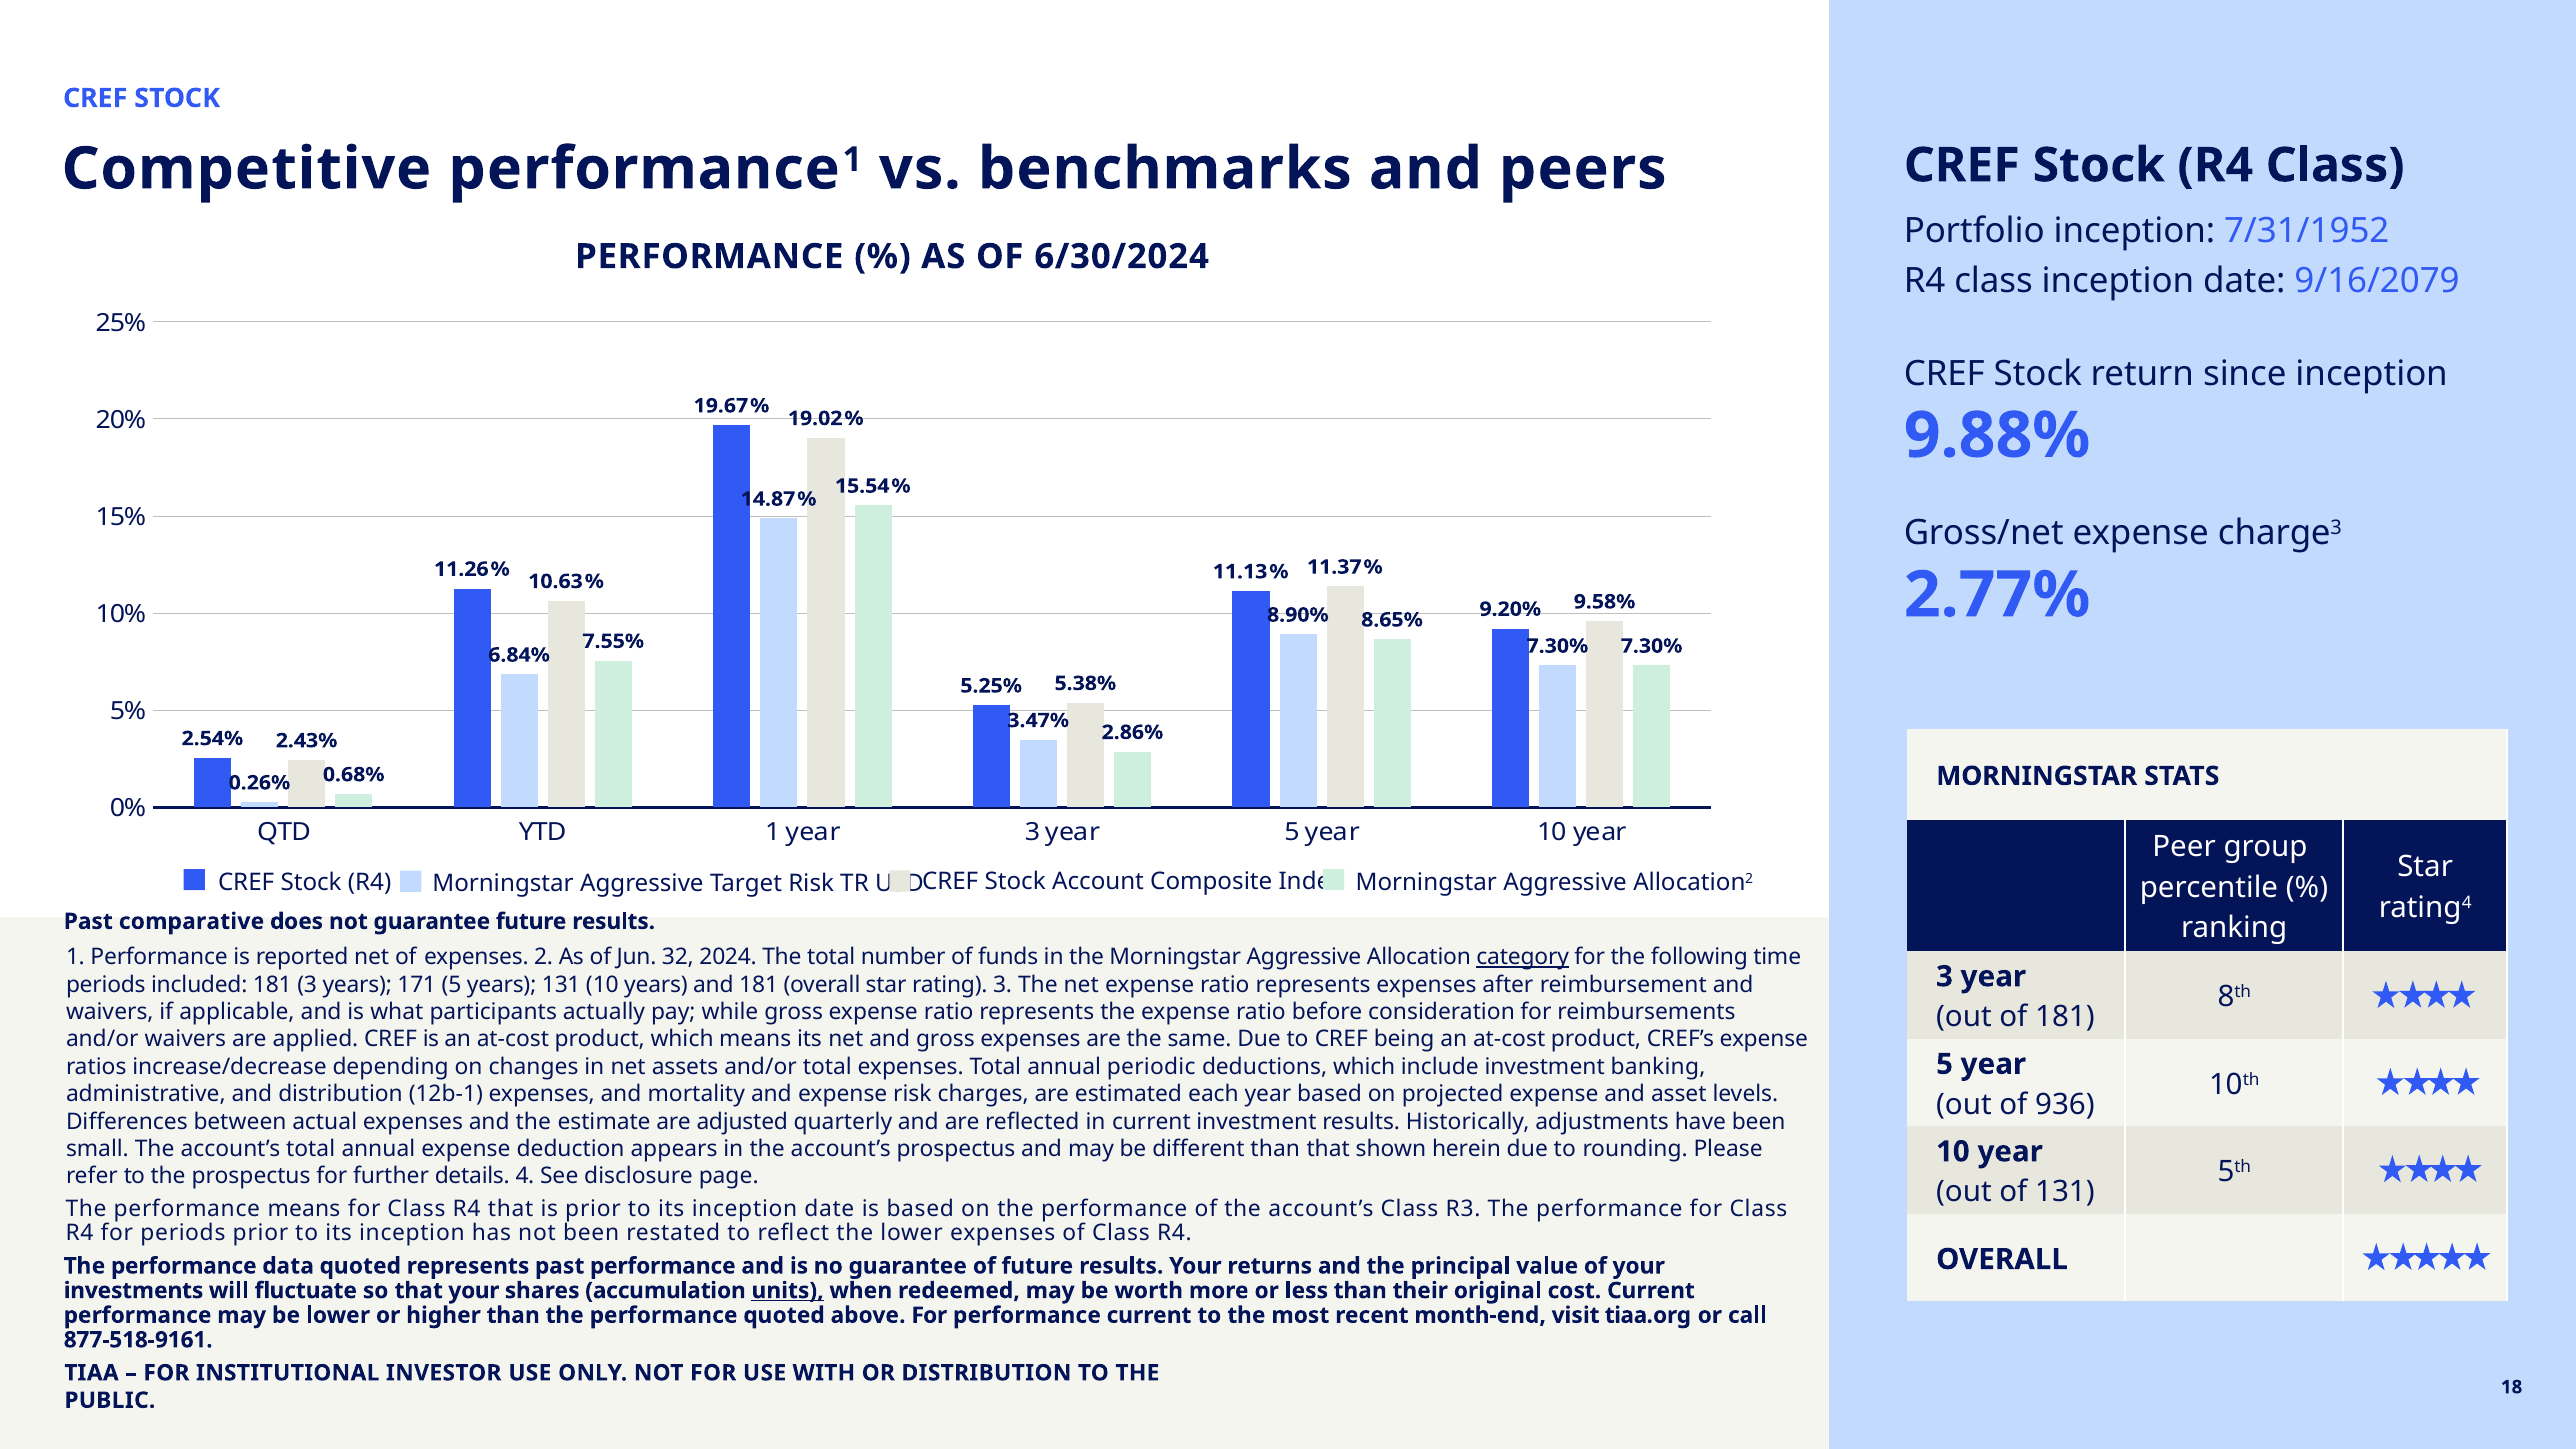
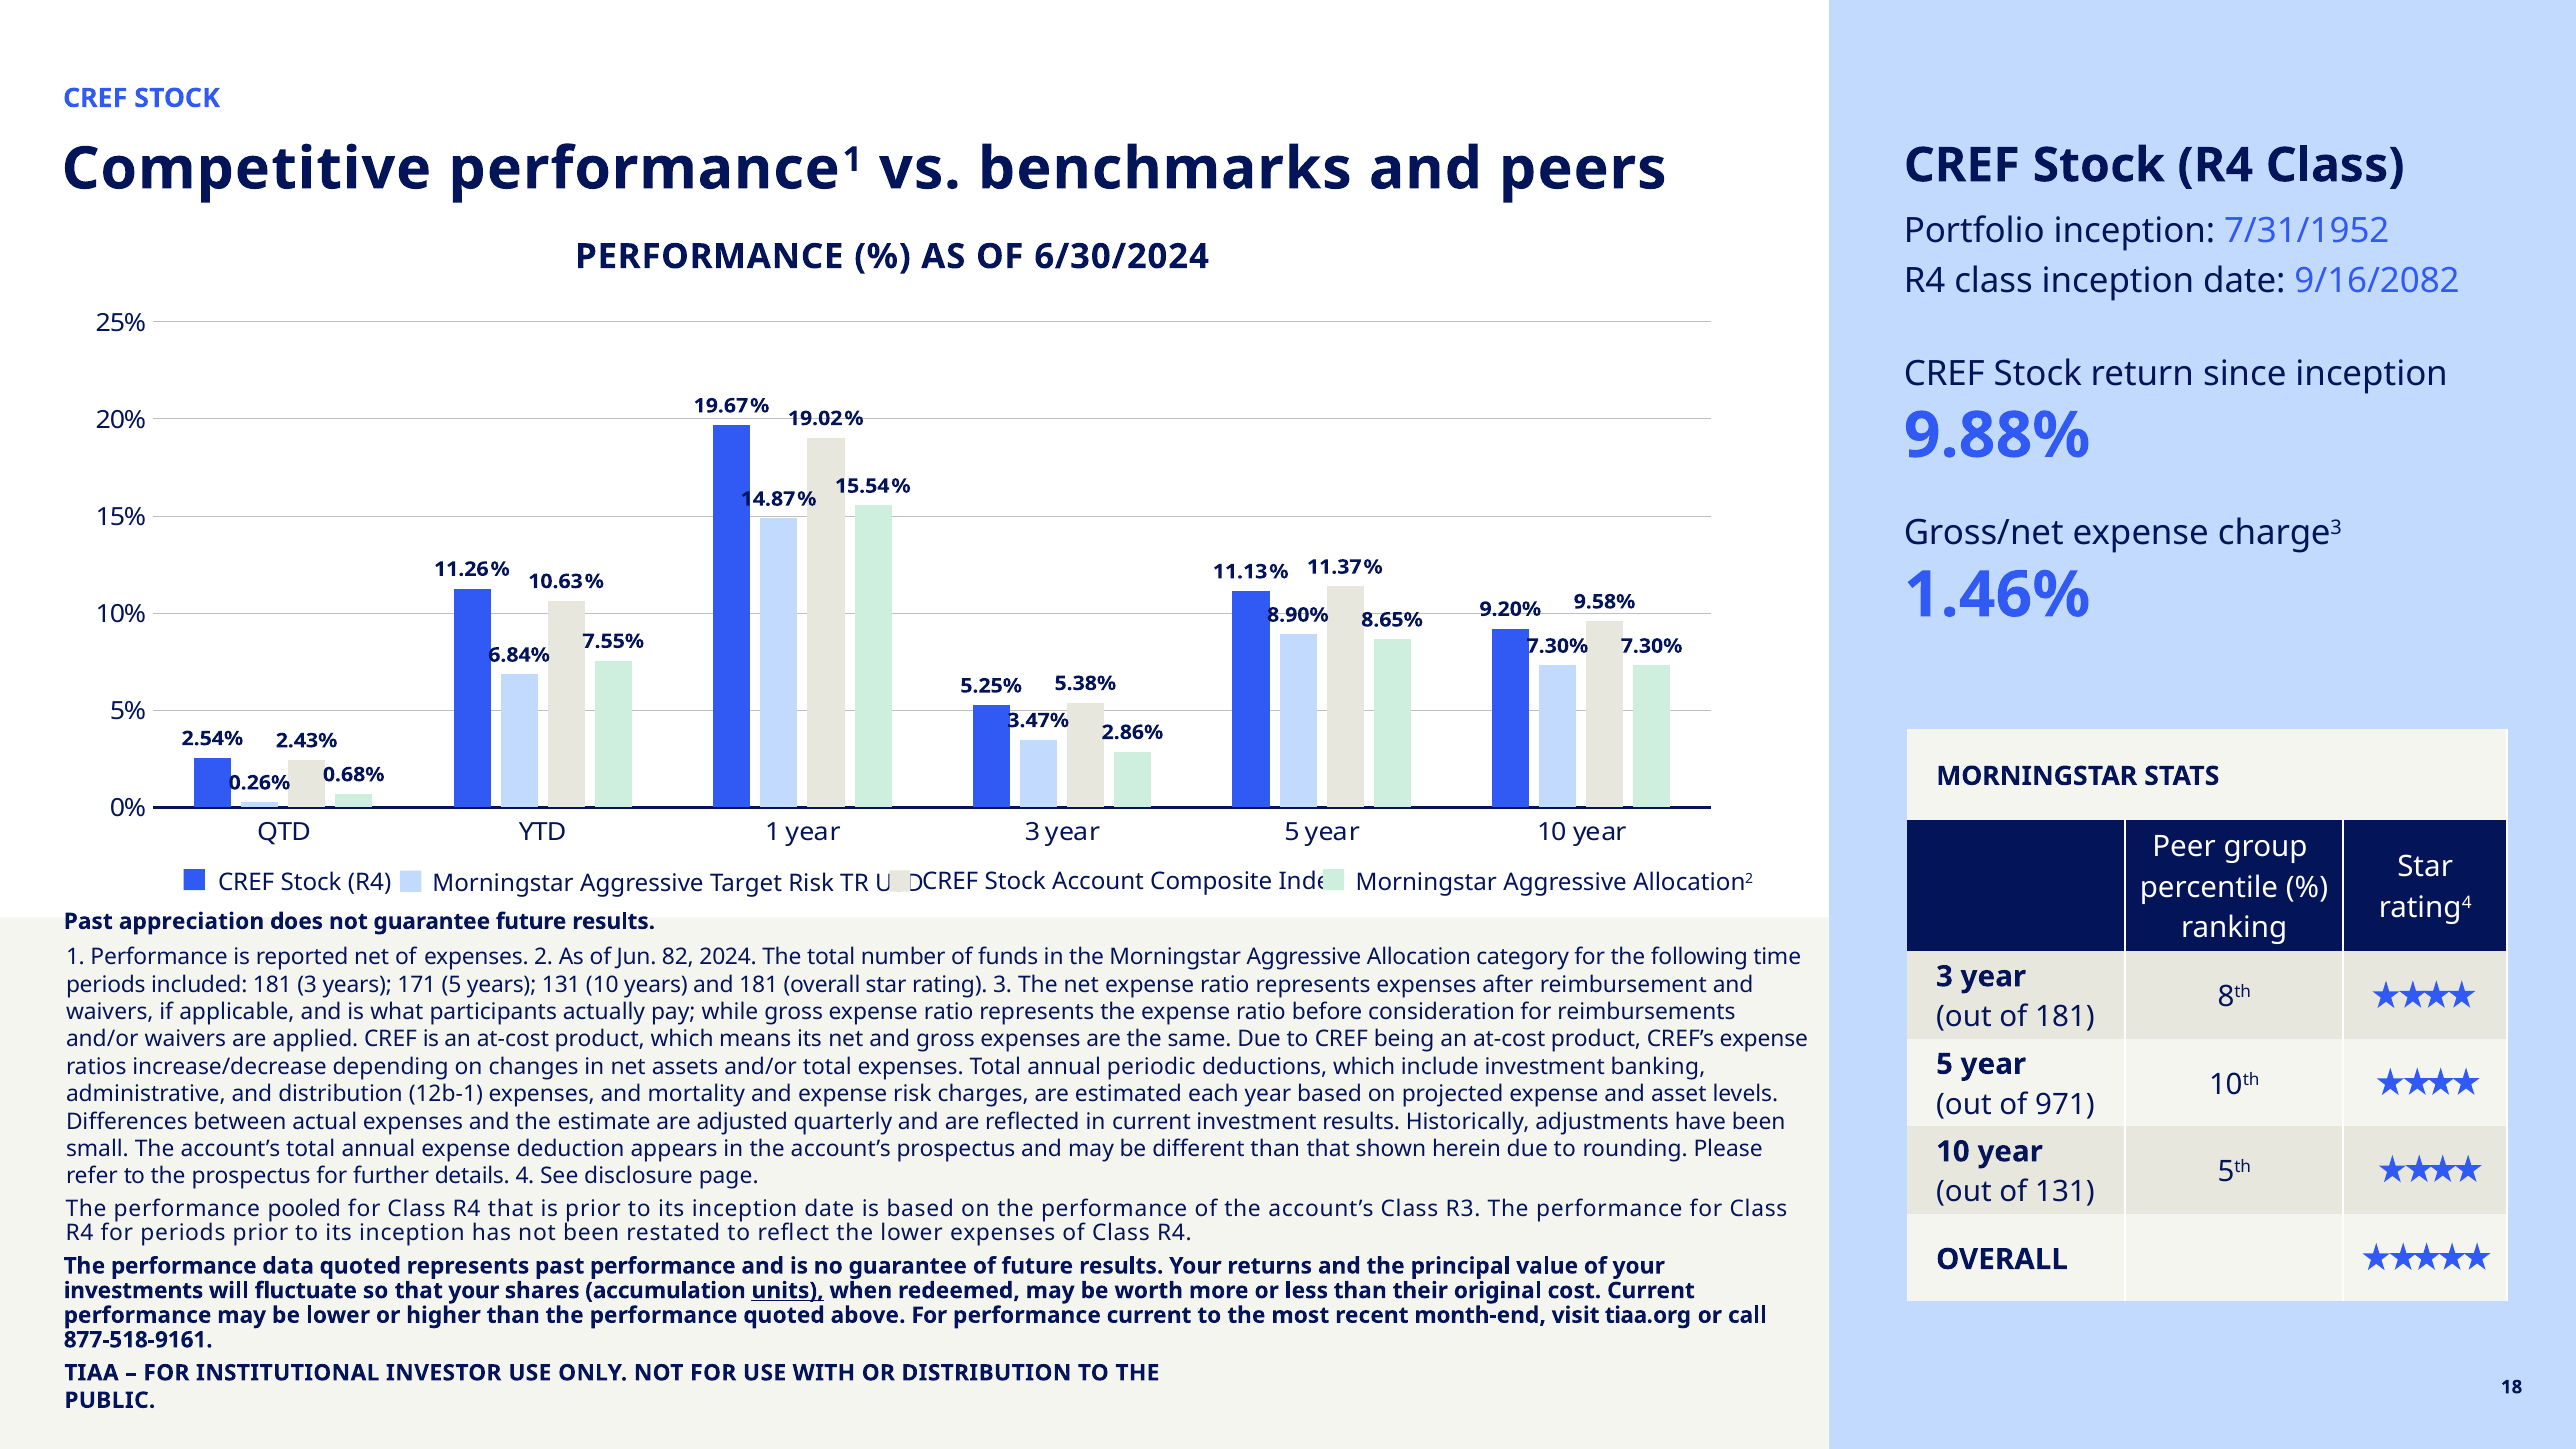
9/16/2079: 9/16/2079 -> 9/16/2082 (2377, 280)
2.77%: 2.77% -> 1.46% (1997, 595)
comparative: comparative -> appreciation (192, 921)
32: 32 -> 82 (678, 957)
category underline: present -> none (1523, 957)
936: 936 -> 971 (2065, 1104)
performance means: means -> pooled (304, 1209)
